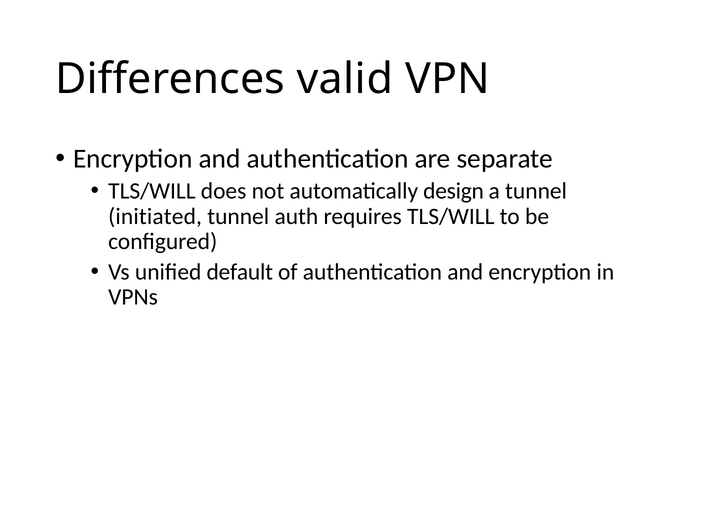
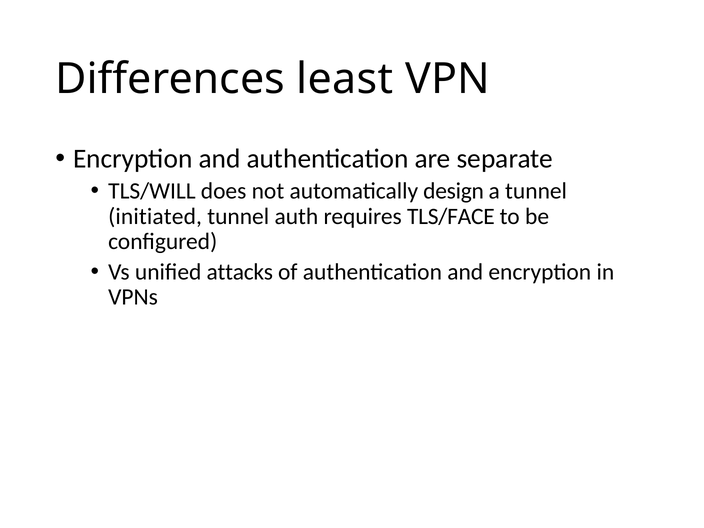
valid: valid -> least (345, 79)
requires TLS/WILL: TLS/WILL -> TLS/FACE (451, 216)
default: default -> attacks (240, 272)
